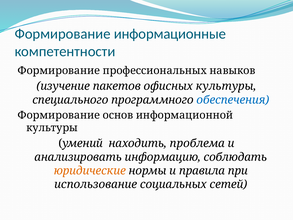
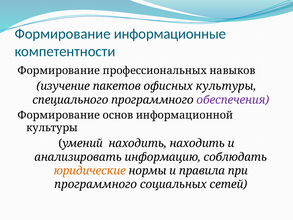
обеспечения colour: blue -> purple (233, 100)
находить проблема: проблема -> находить (197, 143)
использование: использование -> программного (96, 184)
